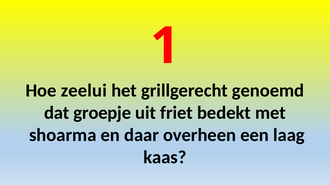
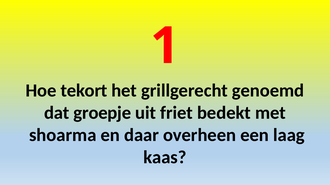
zeelui: zeelui -> tekort (84, 91)
